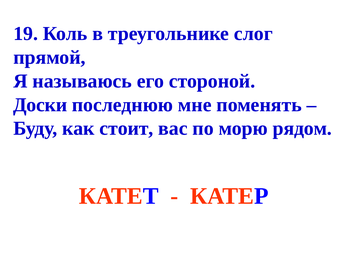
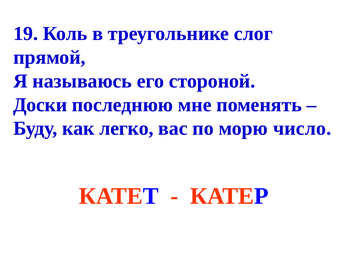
стоит: стоит -> легко (127, 128)
рядом: рядом -> число (302, 128)
